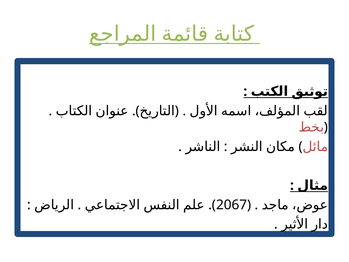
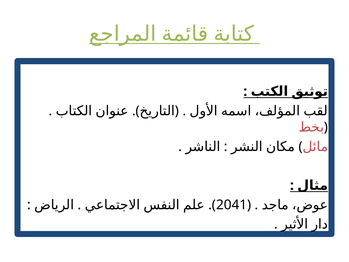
2067: 2067 -> 2041 (232, 205)
